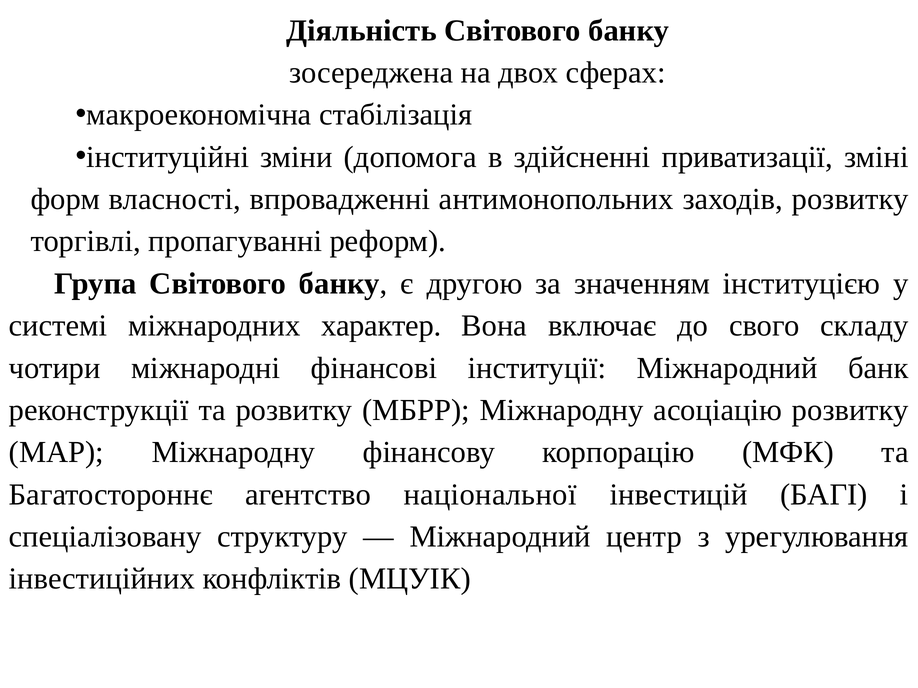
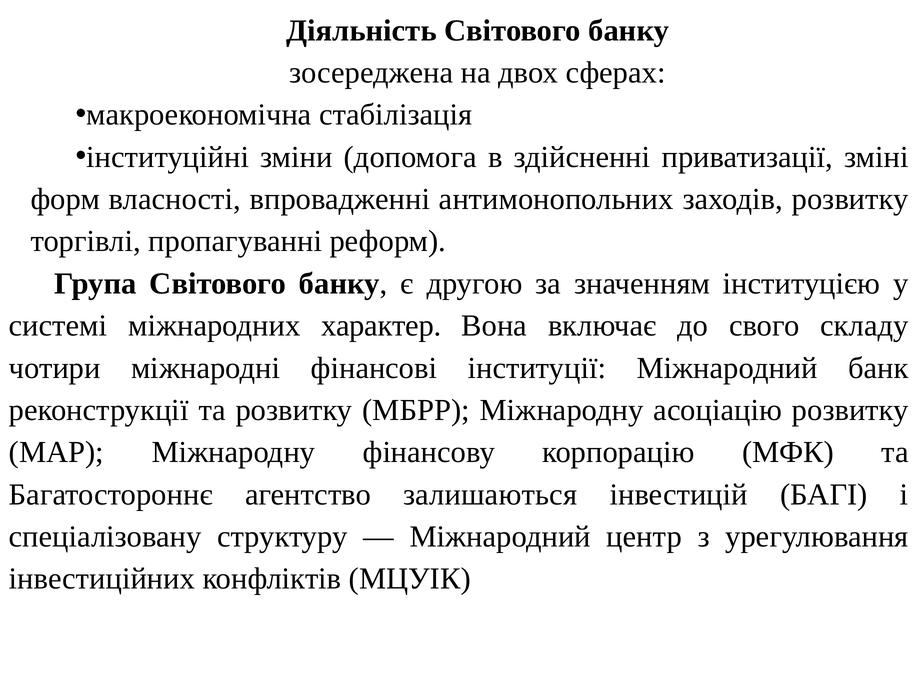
національної: національної -> залишаються (490, 495)
